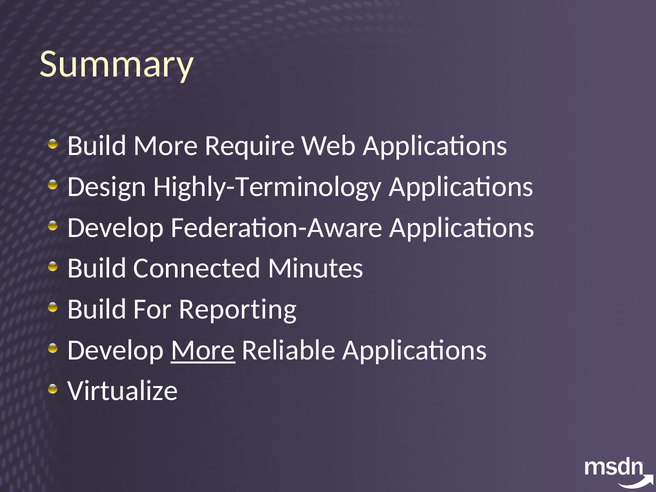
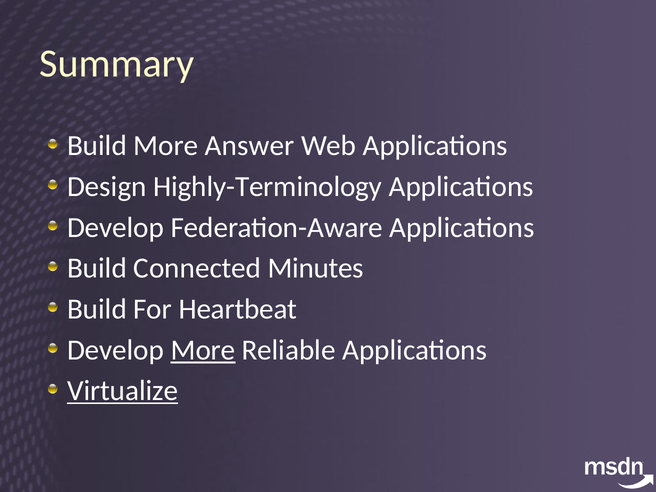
Require: Require -> Answer (250, 146)
Reporting: Reporting -> Heartbeat (238, 309)
Virtualize underline: none -> present (123, 391)
